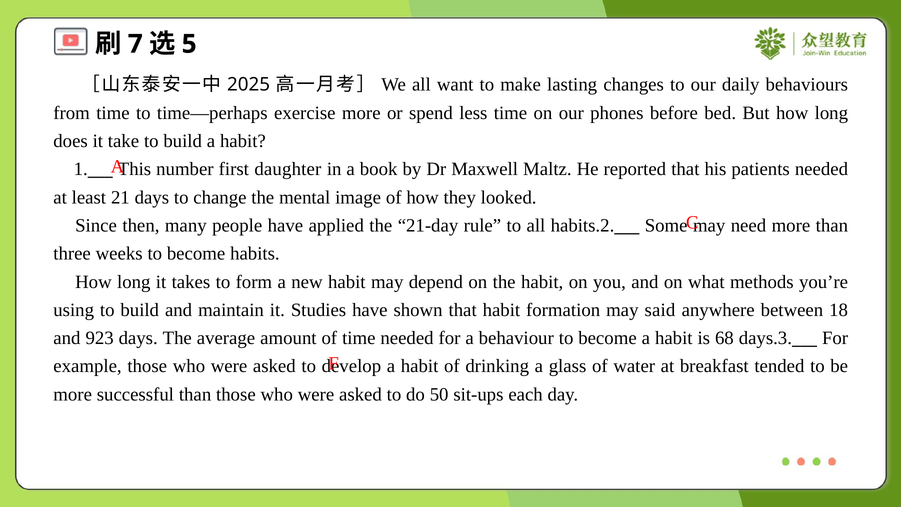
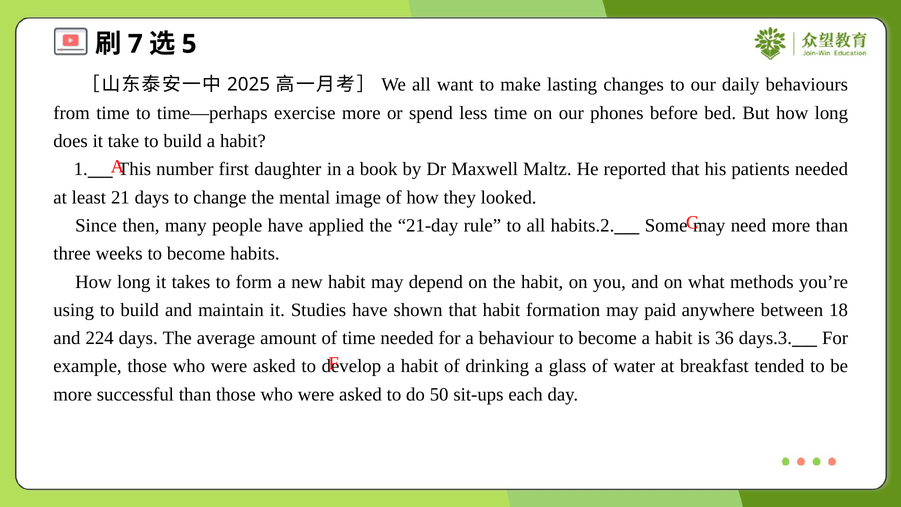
said: said -> paid (660, 310)
923: 923 -> 224 (100, 338)
68: 68 -> 36 (724, 338)
